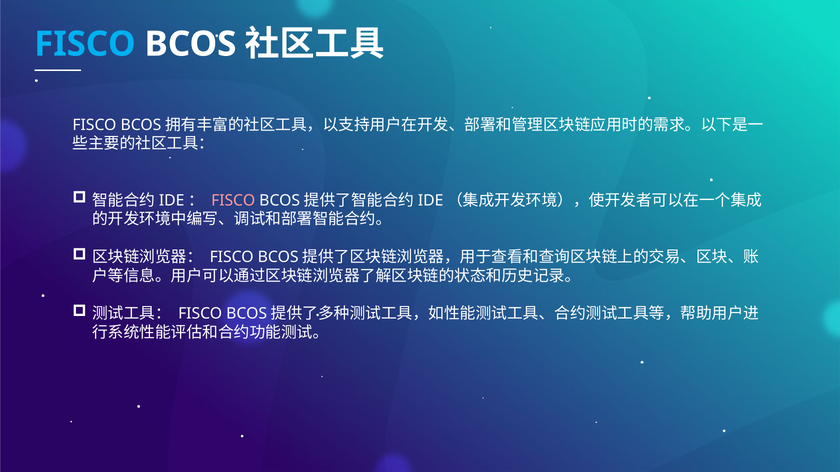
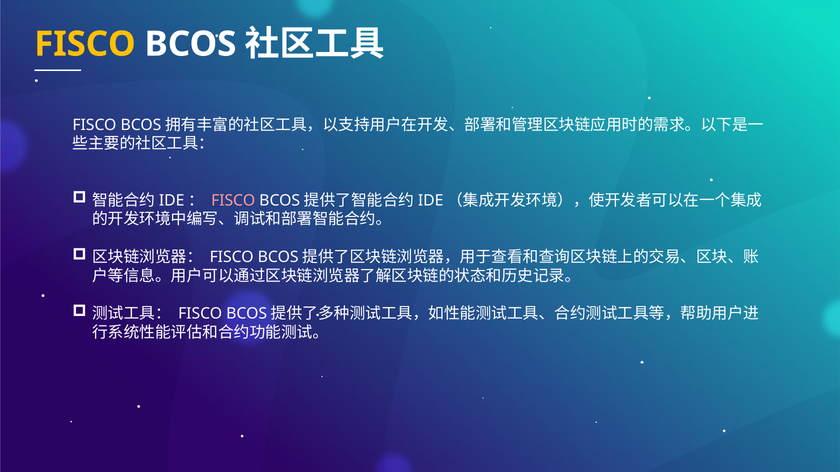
FISCO colour: light blue -> yellow (85, 44)
